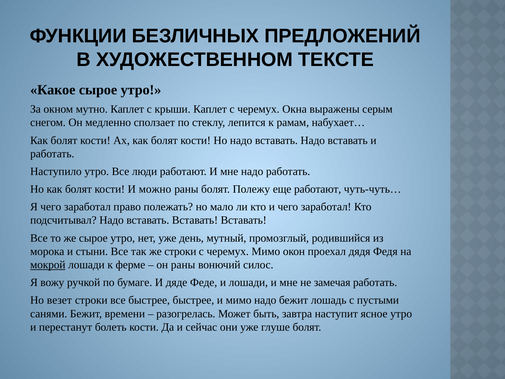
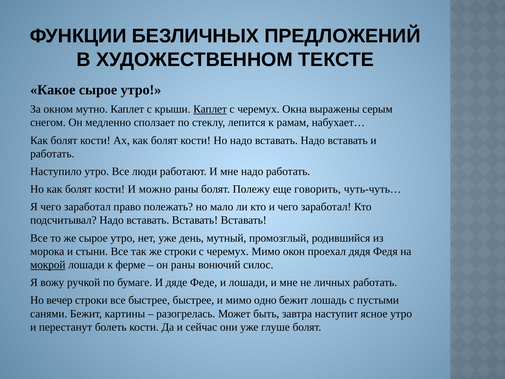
Каплет underline: none -> present (210, 109)
еще работают: работают -> говорить (318, 189)
замечая: замечая -> личных (332, 282)
везет: везет -> вечер (59, 300)
мимо надо: надо -> одно (265, 300)
времени: времени -> картины (125, 314)
